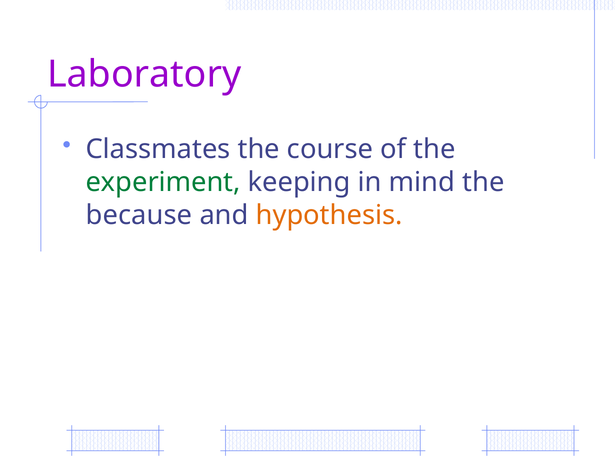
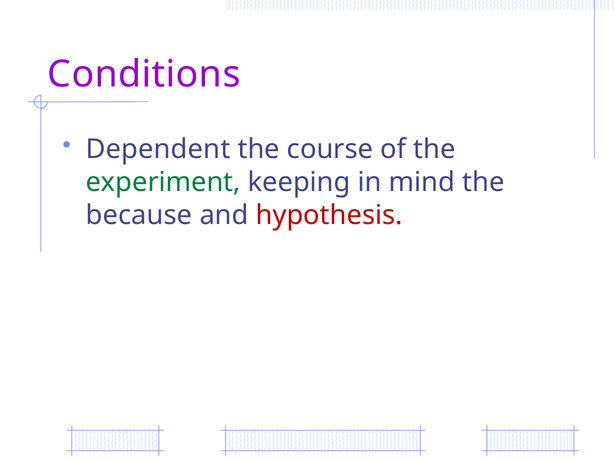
Laboratory: Laboratory -> Conditions (144, 74)
Classmates: Classmates -> Dependent (158, 150)
hypothesis colour: orange -> red (329, 215)
